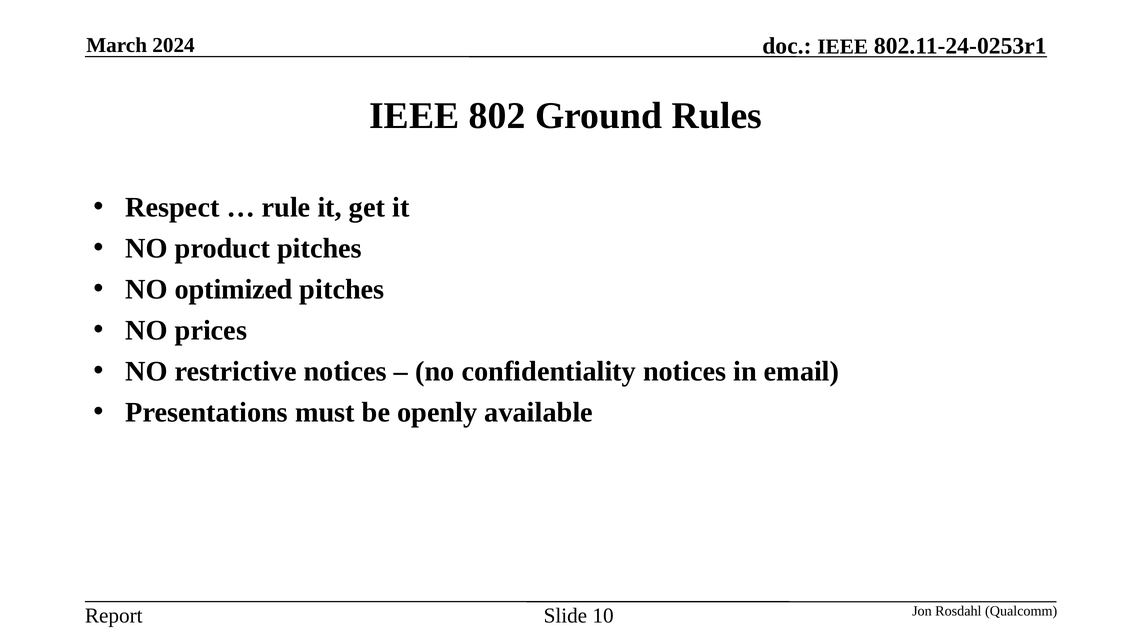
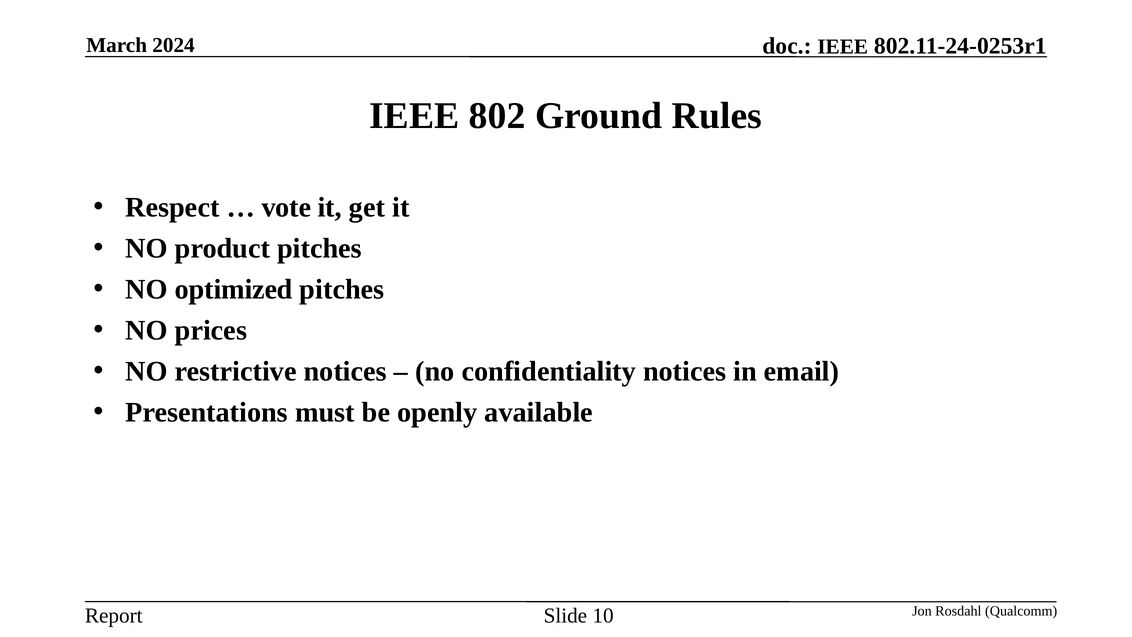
rule: rule -> vote (286, 207)
